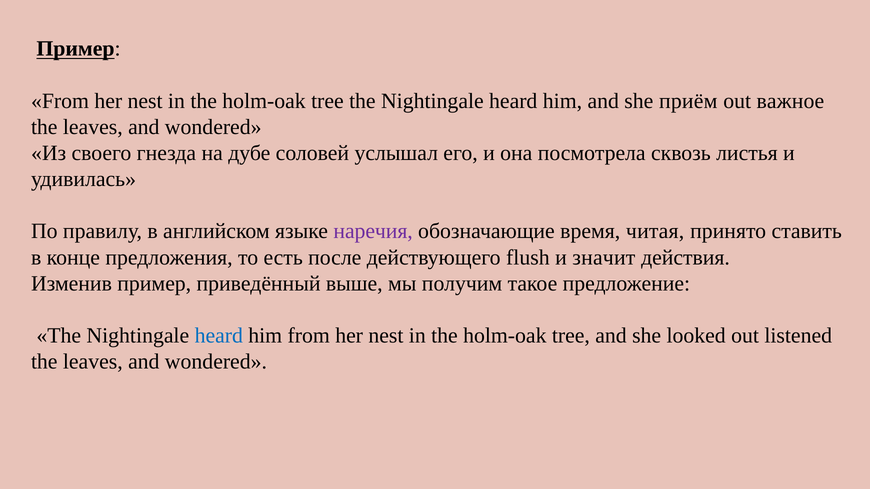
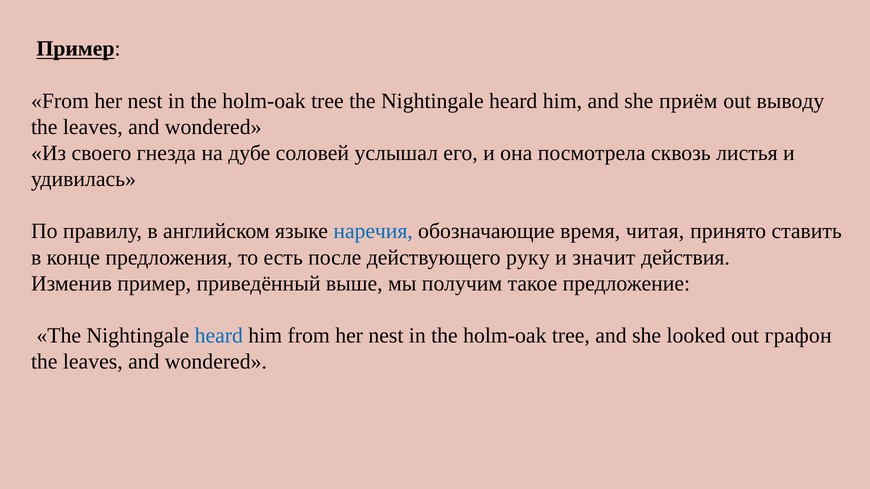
важное: важное -> выводу (790, 101)
наречия colour: purple -> blue (373, 231)
flush: flush -> руку (528, 258)
listened: listened -> графон (798, 336)
